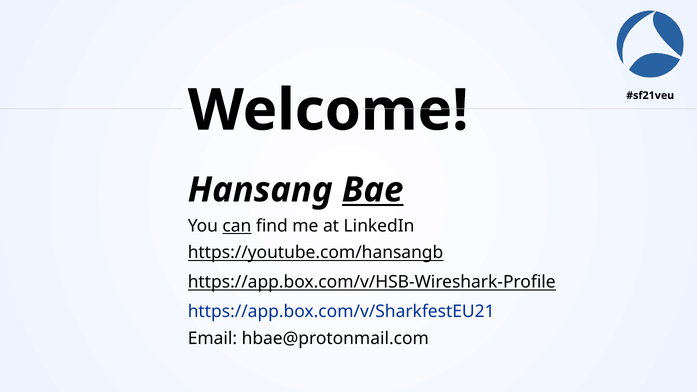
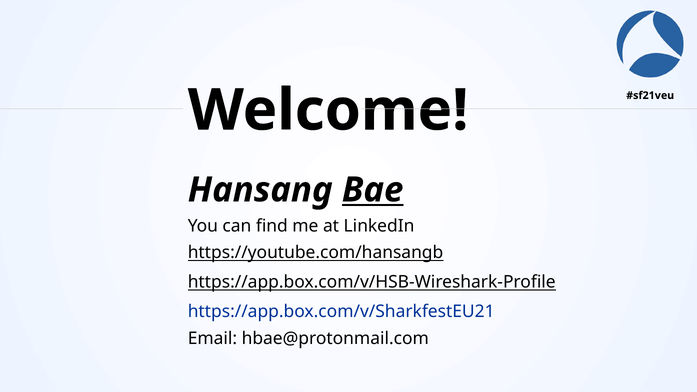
can underline: present -> none (237, 226)
